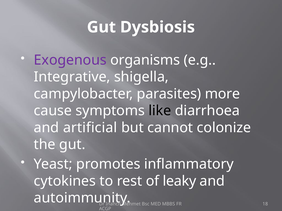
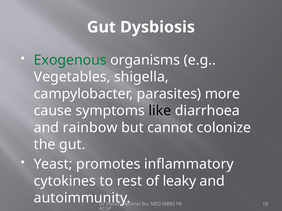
Exogenous colour: purple -> green (70, 60)
Integrative: Integrative -> Vegetables (72, 77)
artificial: artificial -> rainbow (90, 128)
